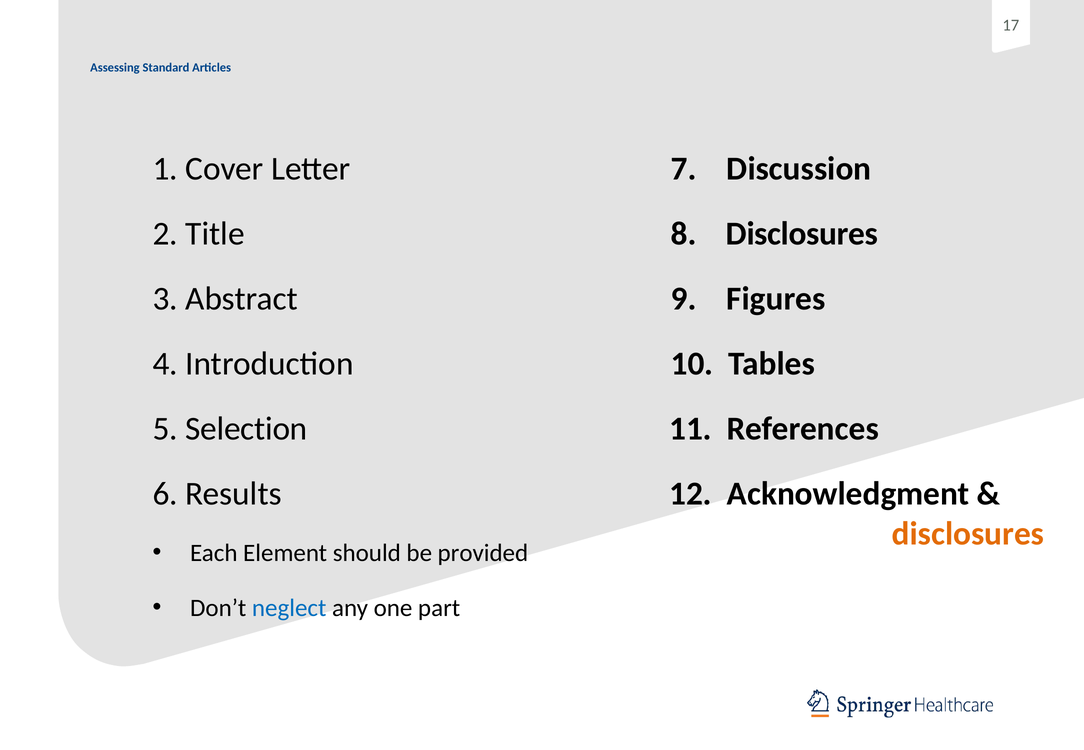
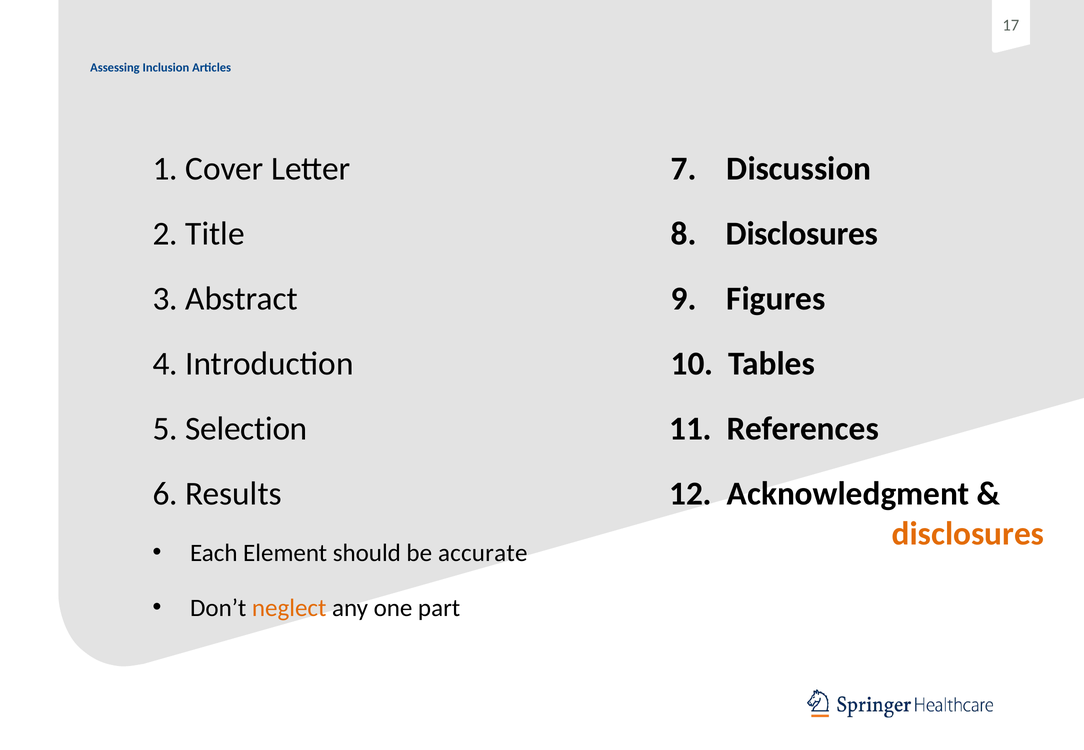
Standard: Standard -> Inclusion (166, 67)
provided: provided -> accurate (483, 553)
neglect colour: blue -> orange (289, 608)
